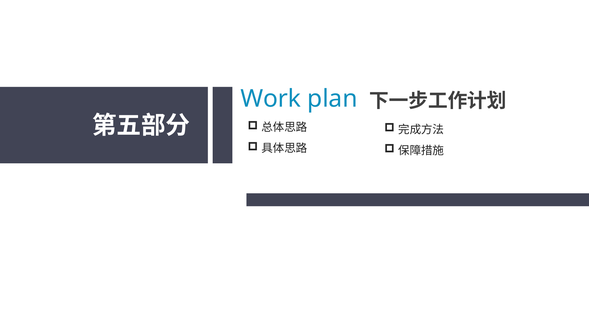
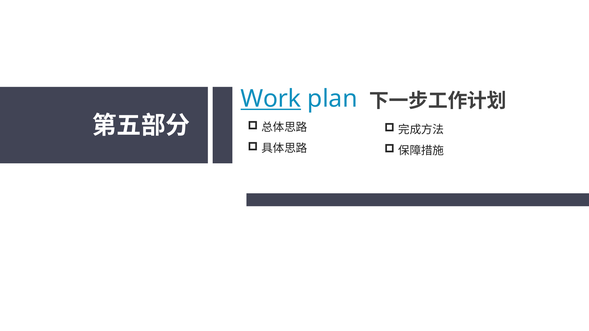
Work underline: none -> present (271, 99)
